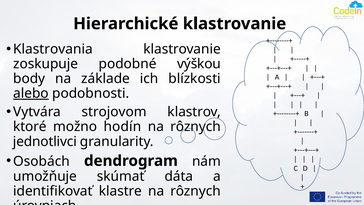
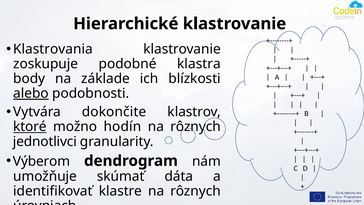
výškou: výškou -> klastra (199, 64)
strojovom: strojovom -> dokončite (114, 112)
ktoré underline: none -> present (30, 127)
Osobách: Osobách -> Výberom (42, 161)
